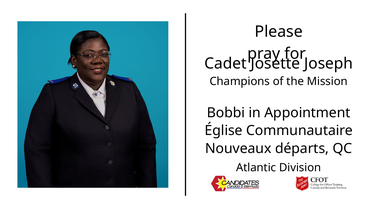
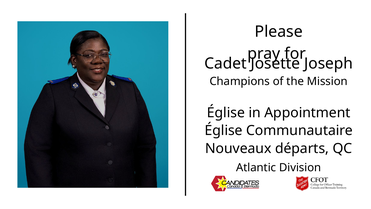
Bobbi: Bobbi -> Église (226, 113)
